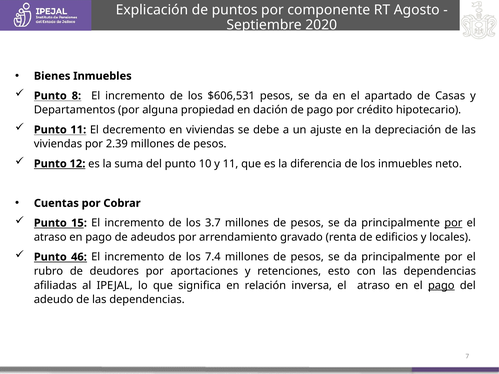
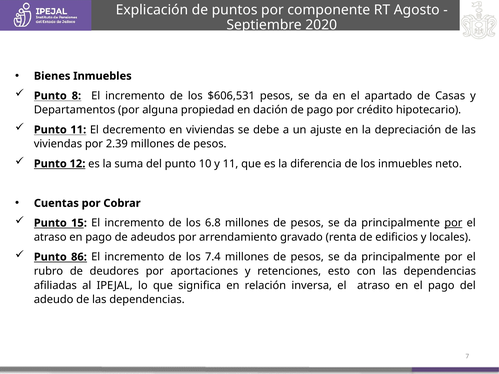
3.7: 3.7 -> 6.8 (213, 223)
46: 46 -> 86 (79, 257)
pago underline: present -> none (441, 286)
